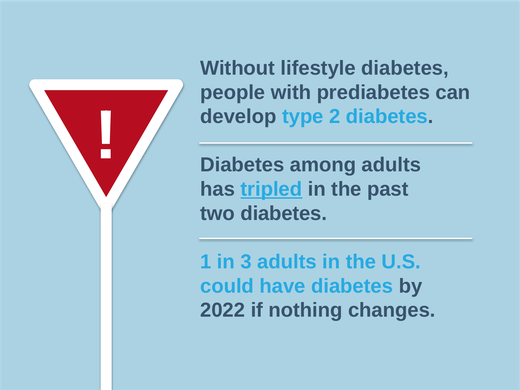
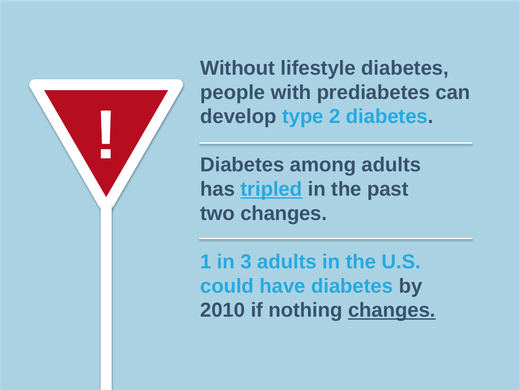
two diabetes: diabetes -> changes (284, 213)
2022: 2022 -> 2010 (223, 310)
changes underline: none -> present (392, 310)
